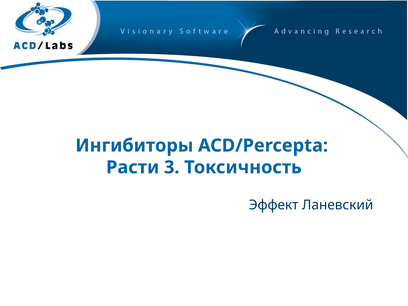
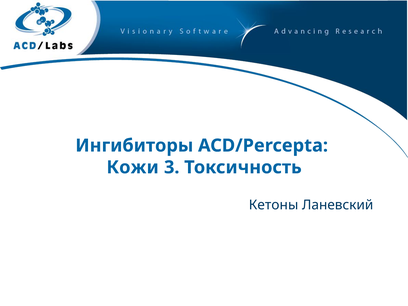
Расти: Расти -> Кожи (133, 167)
Эффект: Эффект -> Кетоны (274, 205)
